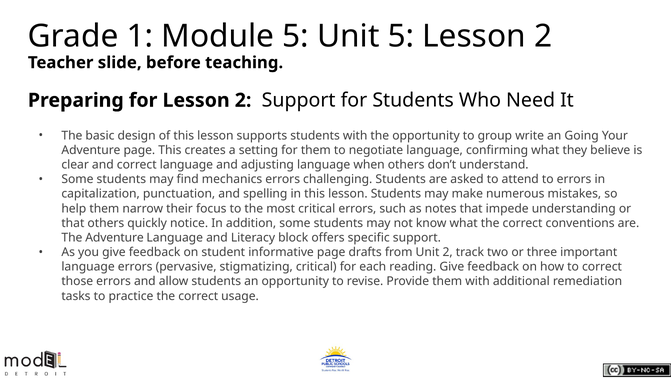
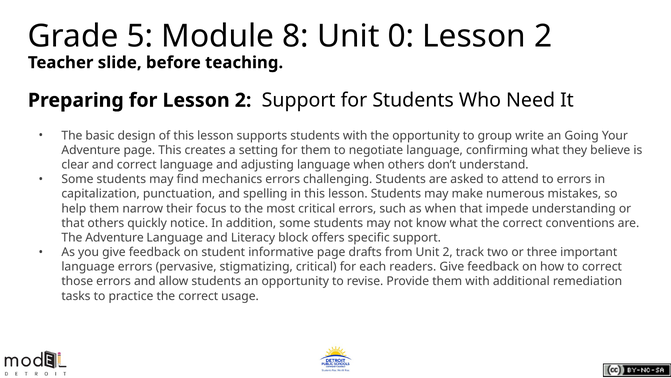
1: 1 -> 5 (140, 36)
Module 5: 5 -> 8 (296, 36)
Unit 5: 5 -> 0 (401, 36)
as notes: notes -> when (441, 208)
reading: reading -> readers (413, 266)
